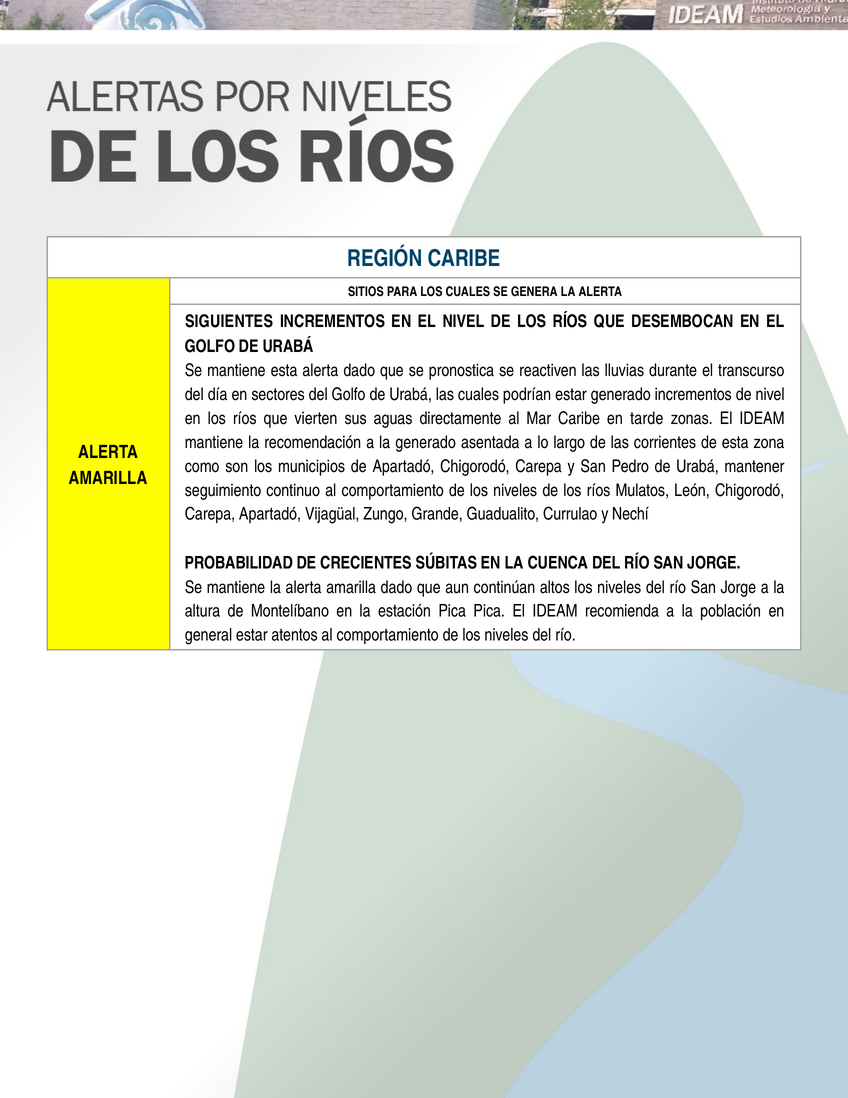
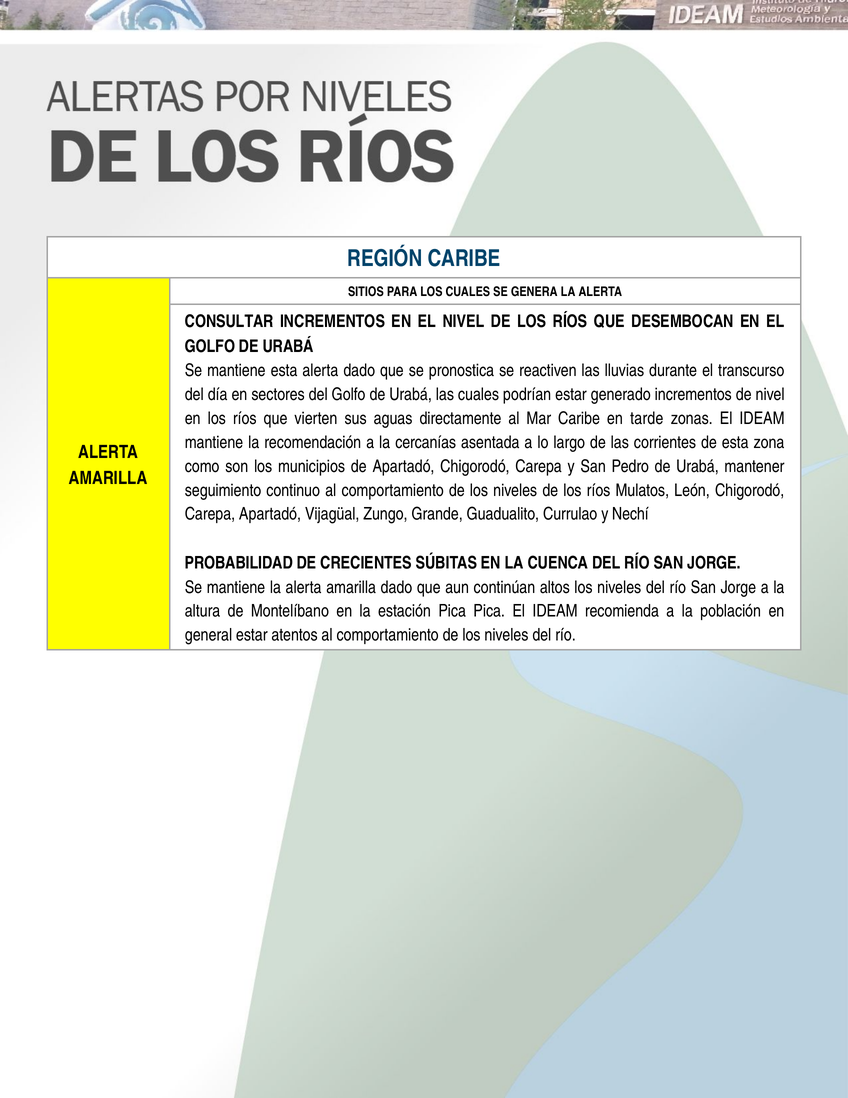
SIGUIENTES: SIGUIENTES -> CONSULTAR (229, 322)
la generado: generado -> cercanías (426, 442)
